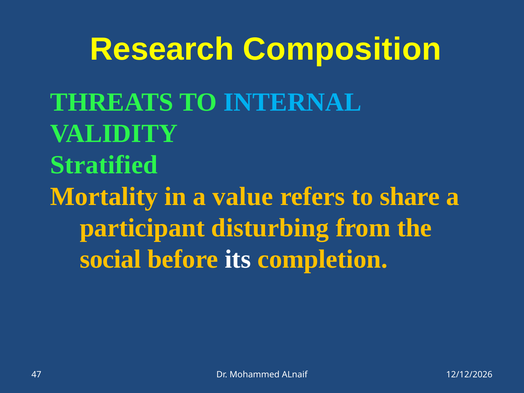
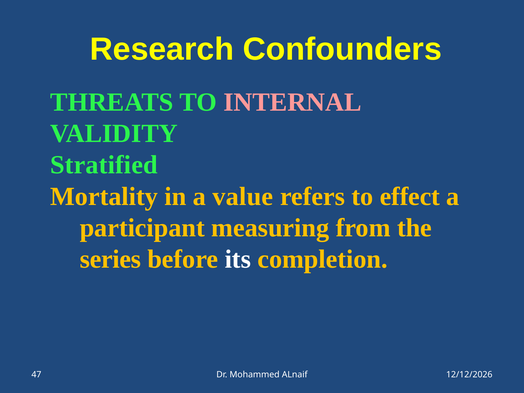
Composition: Composition -> Confounders (342, 49)
INTERNAL colour: light blue -> pink (293, 102)
share: share -> effect (410, 196)
disturbing: disturbing -> measuring (270, 228)
social: social -> series (110, 259)
